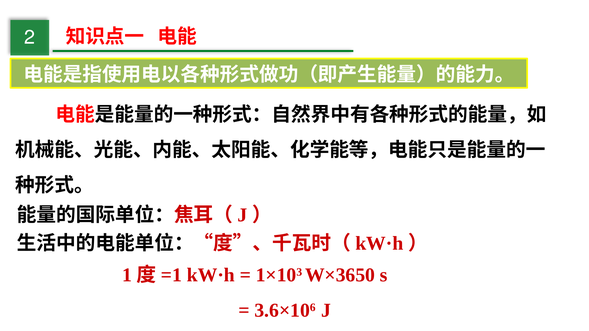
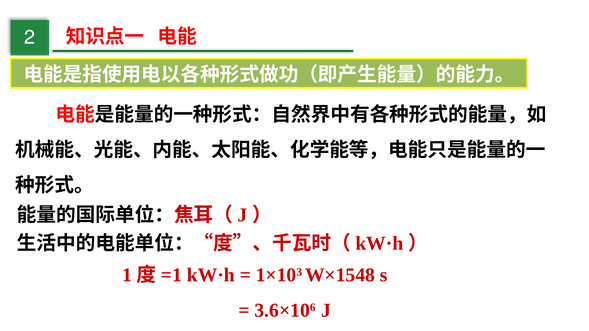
W×3650: W×3650 -> W×1548 (340, 275)
